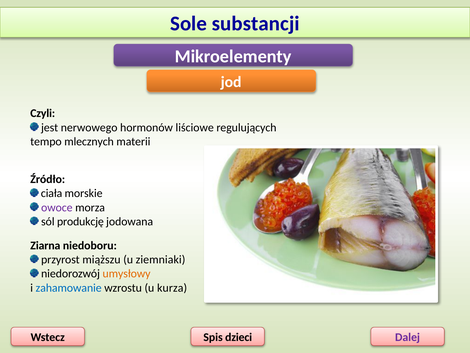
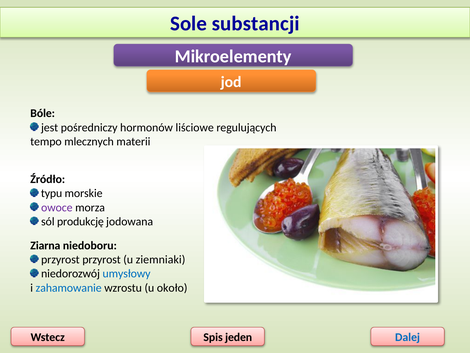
Czyli: Czyli -> Bóle (43, 113)
nerwowego: nerwowego -> pośredniczy (89, 127)
ciała: ciała -> typu (52, 193)
przyrost miąższu: miąższu -> przyrost (102, 259)
umysłowy colour: orange -> blue (127, 273)
kurza: kurza -> około (172, 287)
dzieci: dzieci -> jeden (239, 337)
Dalej colour: purple -> blue (408, 337)
